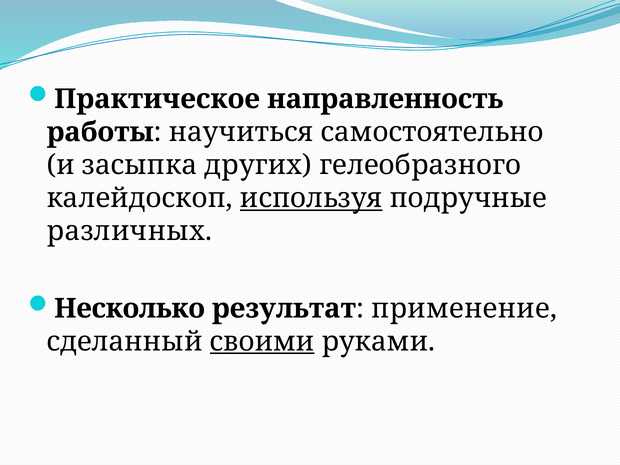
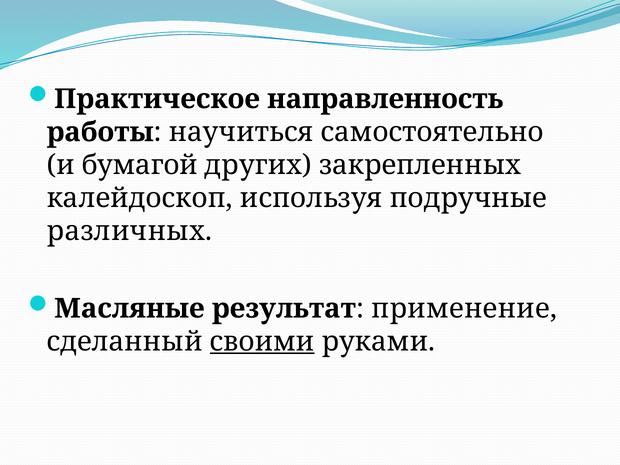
засыпка: засыпка -> бумагой (140, 165)
гелеобразного: гелеобразного -> закрепленных (420, 165)
используя underline: present -> none (311, 198)
Несколько: Несколько -> Масляные (129, 308)
